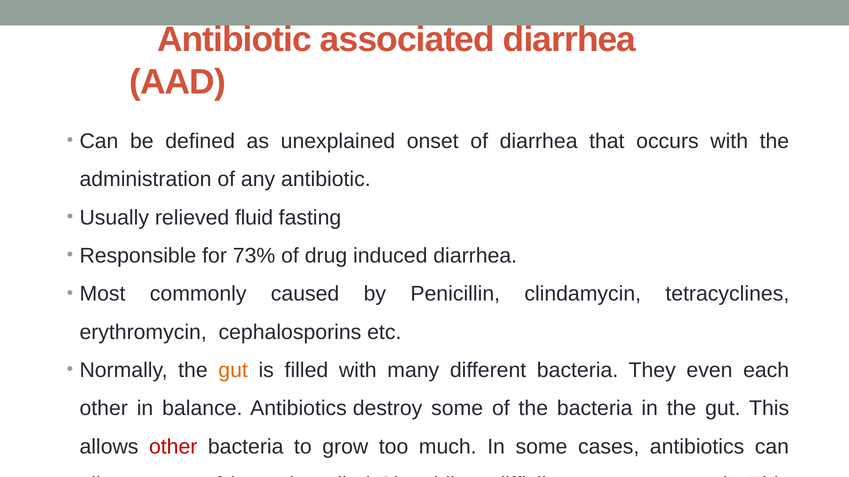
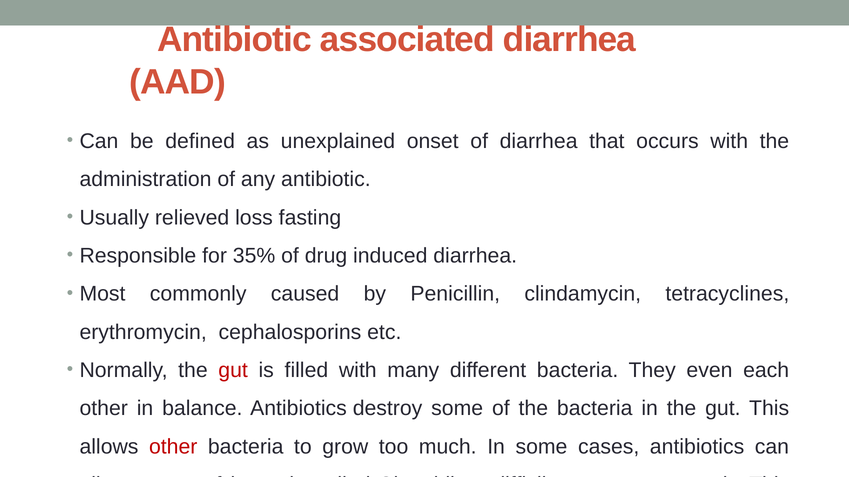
fluid: fluid -> loss (254, 218)
73%: 73% -> 35% (254, 256)
gut colour: orange -> red (233, 371)
